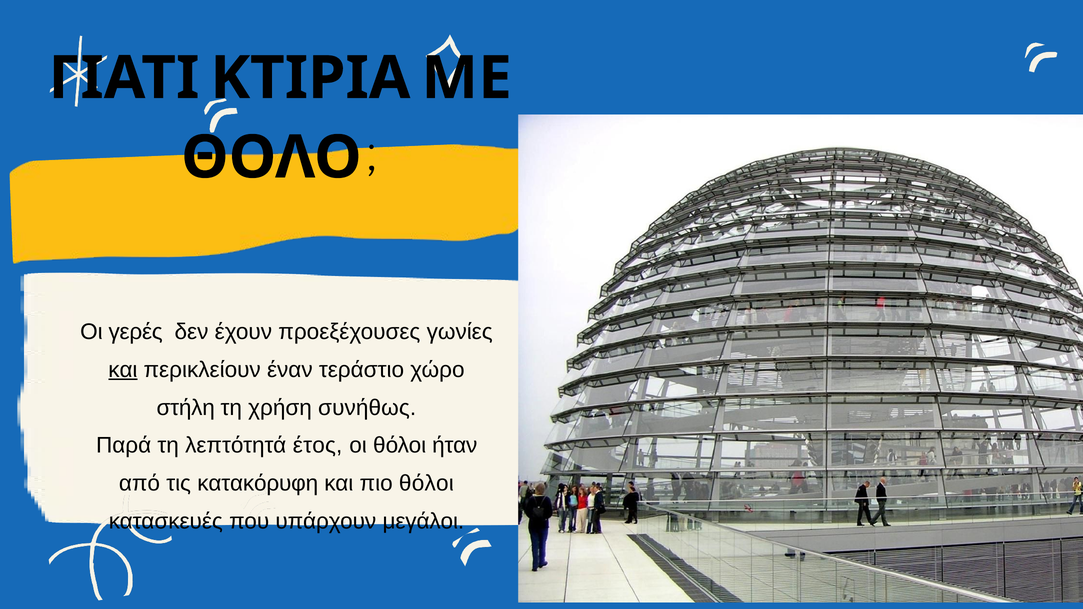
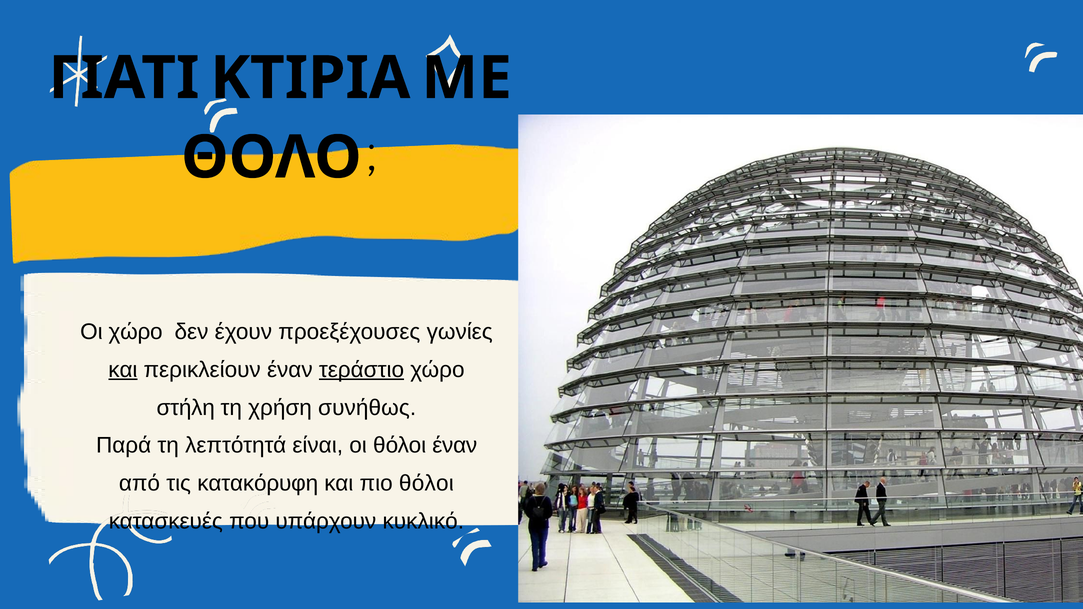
Οι γερές: γερές -> χώρο (136, 332)
τεράστιο underline: none -> present (362, 370)
έτος: έτος -> είναι (318, 446)
θόλοι ήταν: ήταν -> έναν (455, 446)
μεγάλοι: μεγάλοι -> κυκλικό (423, 521)
